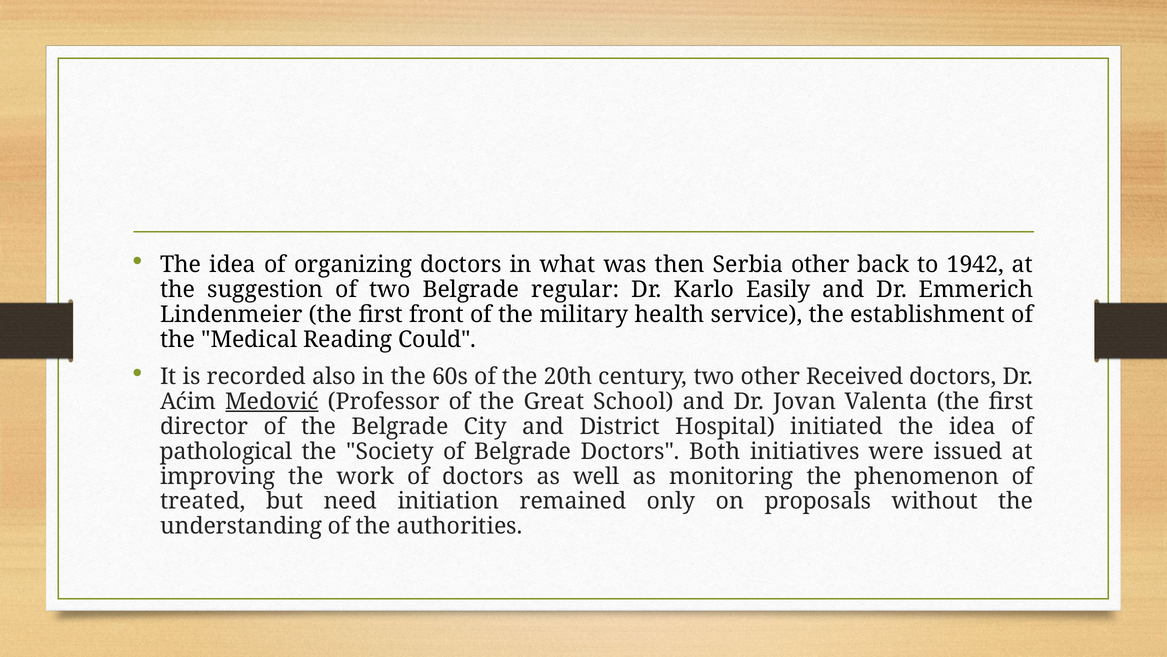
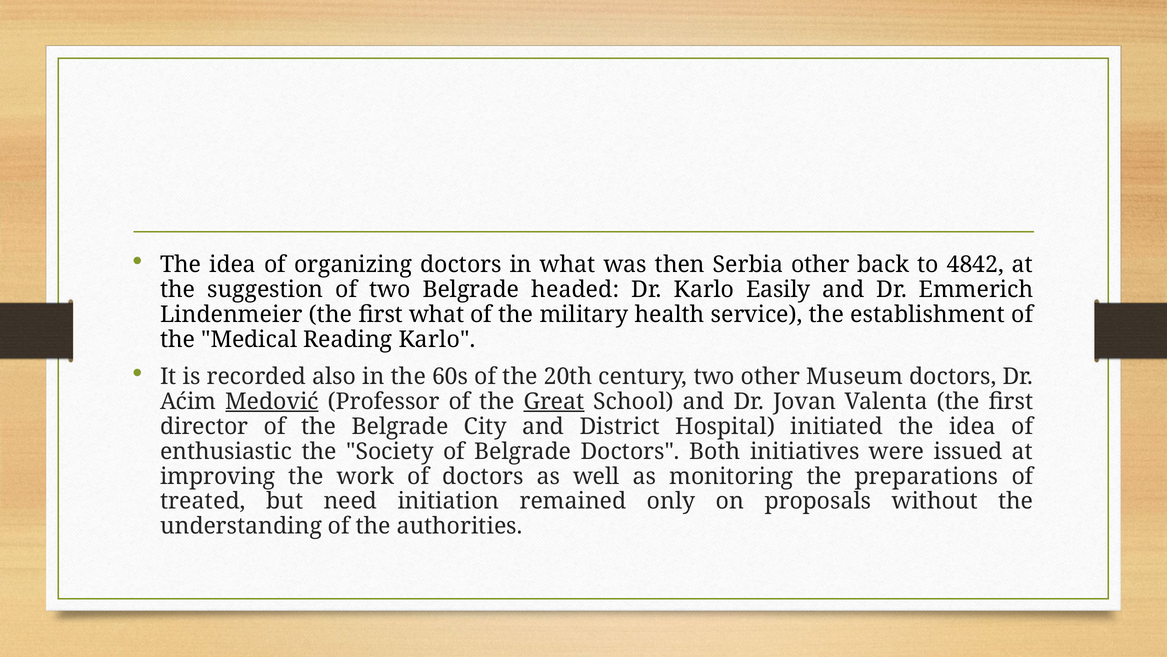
1942: 1942 -> 4842 (975, 265)
regular: regular -> headed (575, 290)
first front: front -> what (437, 314)
Reading Could: Could -> Karlo (437, 339)
Received: Received -> Museum (855, 376)
Great underline: none -> present (554, 401)
pathological: pathological -> enthusiastic (226, 451)
phenomenon: phenomenon -> preparations (926, 476)
